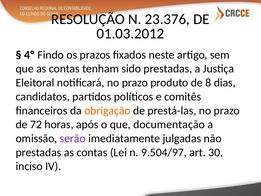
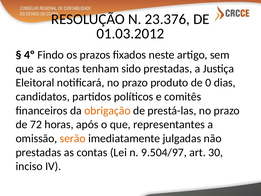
8: 8 -> 0 (208, 83)
documentação: documentação -> representantes (169, 124)
serão colour: purple -> orange (73, 138)
